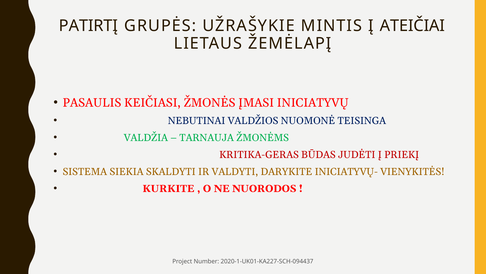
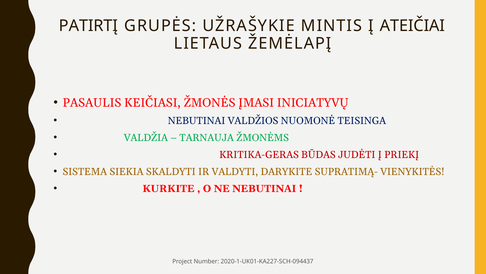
INICIATYVŲ-: INICIATYVŲ- -> SUPRATIMĄ- (346, 171)
NE NUORODOS: NUORODOS -> NEBUTINAI (264, 188)
